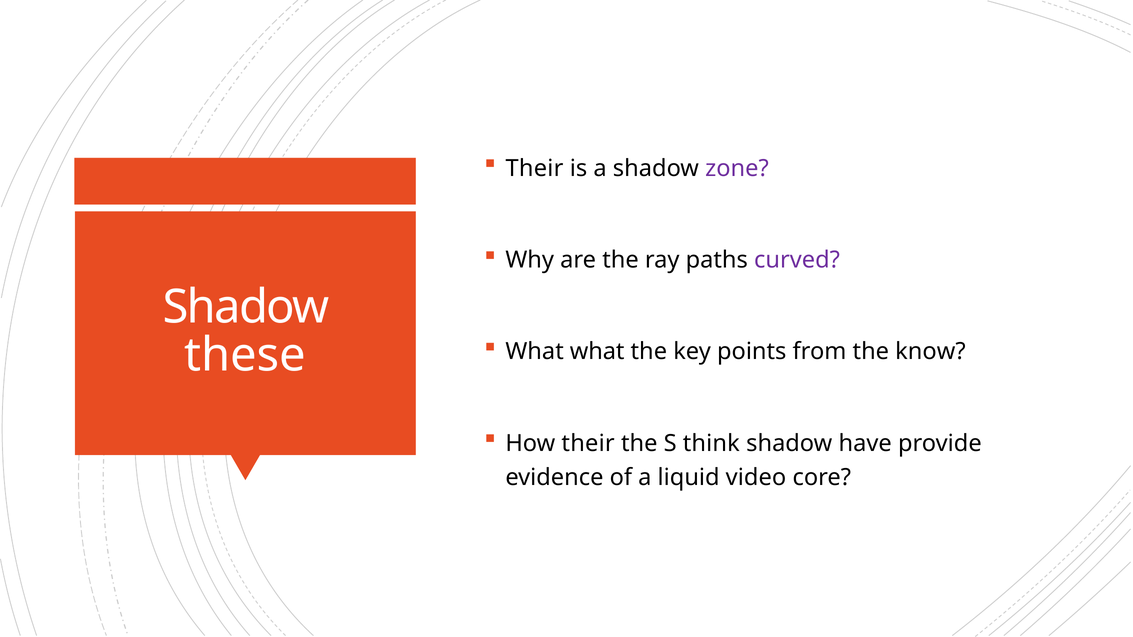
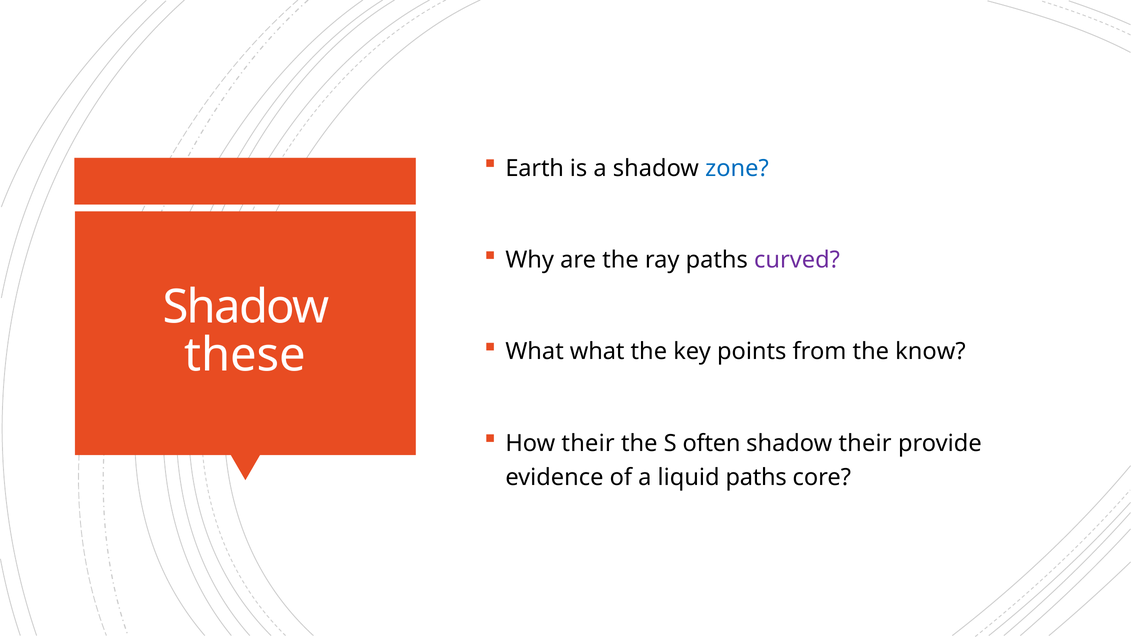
Their: Their -> Earth (535, 168)
zone colour: purple -> blue (737, 168)
think: think -> often (712, 443)
shadow have: have -> their (865, 443)
liquid video: video -> paths (756, 477)
